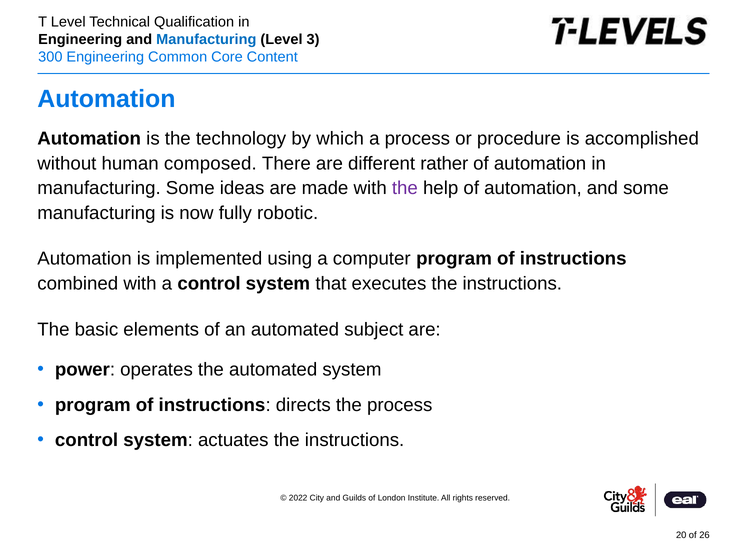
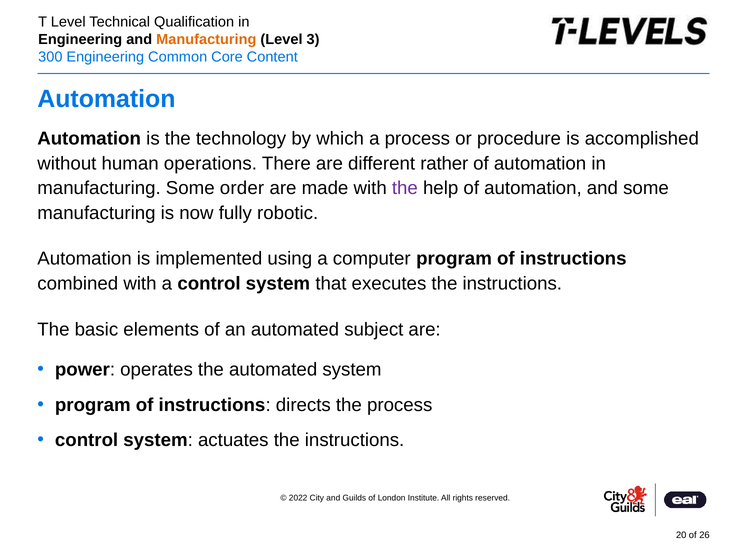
Manufacturing colour: blue -> orange (206, 40)
composed: composed -> operations (210, 163)
ideas: ideas -> order (242, 188)
